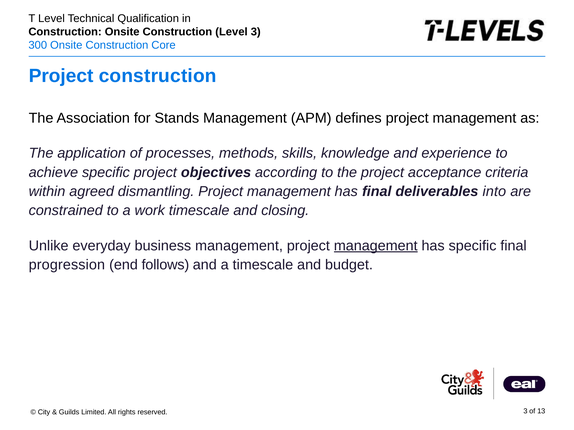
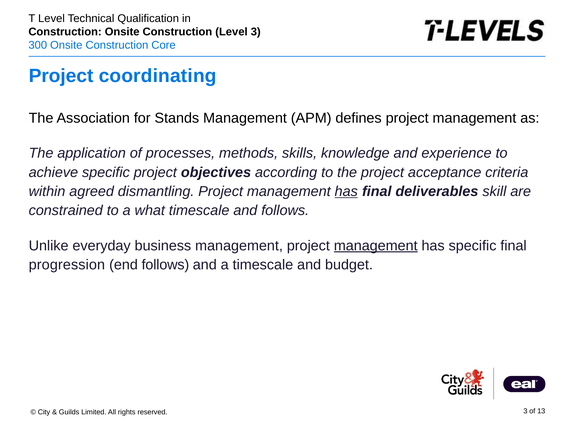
Project construction: construction -> coordinating (158, 76)
has underline: none -> present (346, 192)
into: into -> skill (494, 192)
work: work -> what (150, 211)
and closing: closing -> follows (285, 211)
